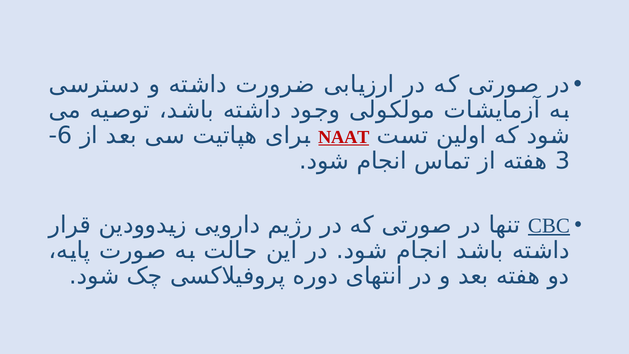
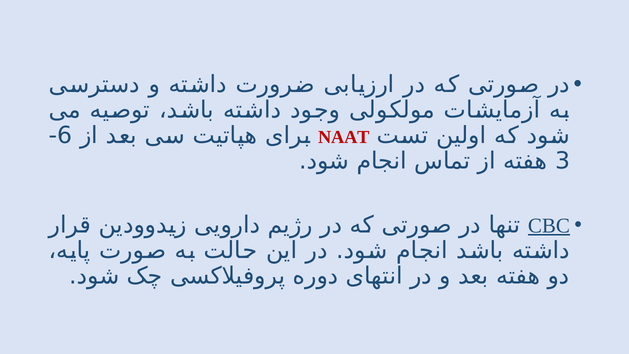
NAAT underline: present -> none (344, 137)
